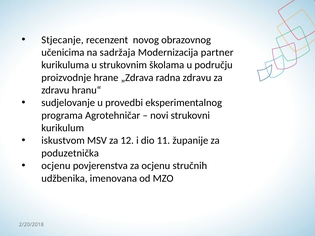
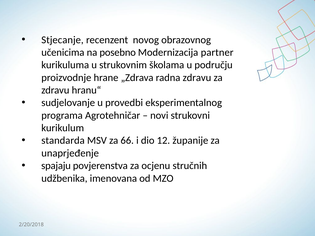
sadržaja: sadržaja -> posebno (118, 52)
iskustvom: iskustvom -> standarda (63, 141)
12: 12 -> 66 (127, 141)
11: 11 -> 12 (163, 141)
poduzetnička: poduzetnička -> unaprjeđenje (70, 153)
ocjenu: ocjenu -> spajaju (56, 166)
